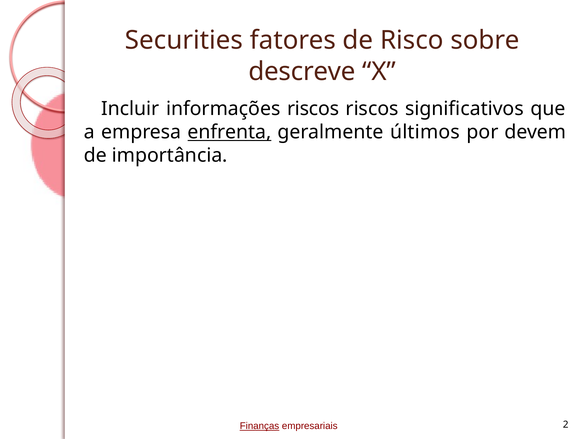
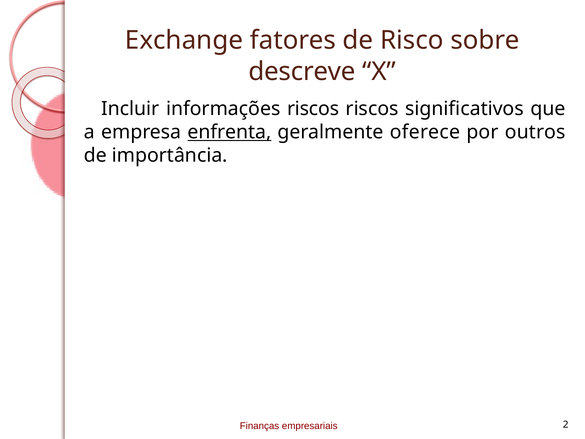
Securities: Securities -> Exchange (184, 40)
últimos: últimos -> oferece (425, 132)
devem: devem -> outros (535, 132)
Finanças underline: present -> none (259, 426)
